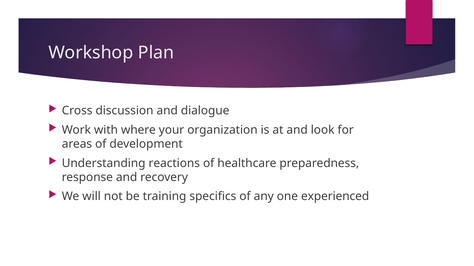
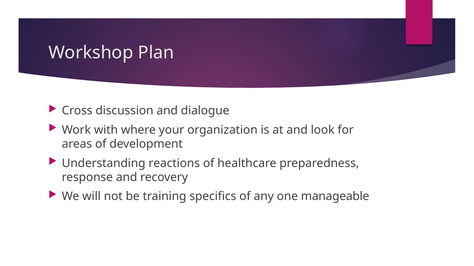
experienced: experienced -> manageable (335, 197)
